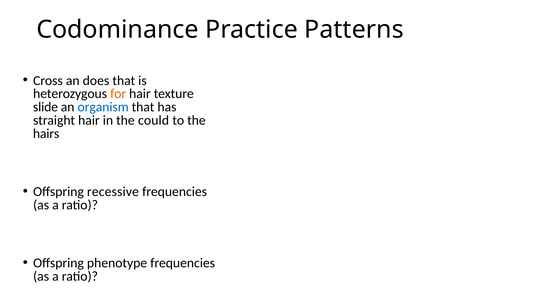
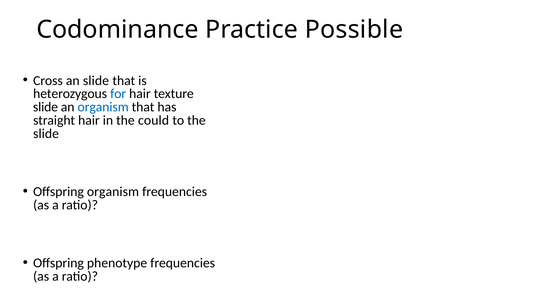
Patterns: Patterns -> Possible (354, 30)
an does: does -> slide (96, 81)
for colour: orange -> blue (118, 94)
hairs: hairs -> slide (46, 134)
Offspring recessive: recessive -> organism (113, 192)
